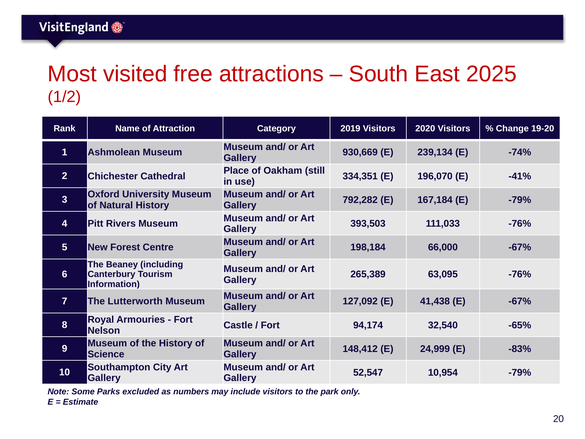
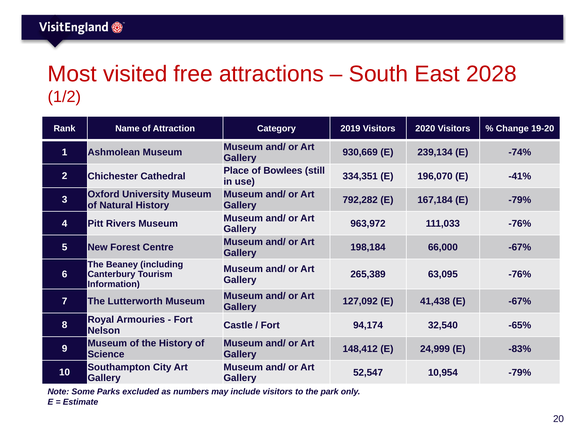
2025: 2025 -> 2028 (491, 74)
Oakham: Oakham -> Bowlees (283, 171)
393,503: 393,503 -> 963,972 (368, 224)
